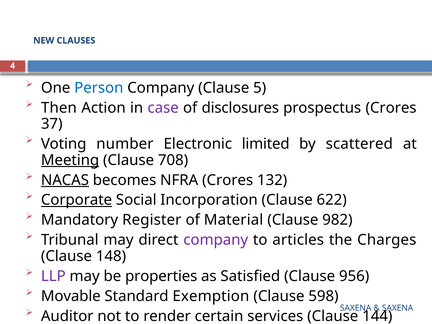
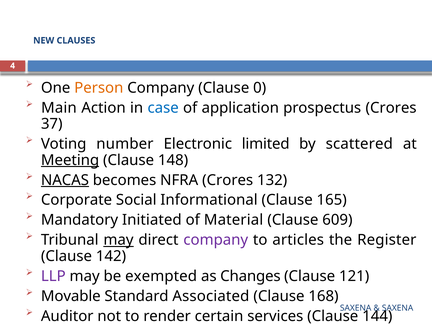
Person colour: blue -> orange (99, 88)
5: 5 -> 0 (260, 88)
Then: Then -> Main (59, 108)
case colour: purple -> blue (163, 108)
disclosures: disclosures -> application (240, 108)
708: 708 -> 148 (173, 160)
Corporate underline: present -> none (77, 200)
Incorporation: Incorporation -> Informational (209, 200)
622: 622 -> 165 (332, 200)
Register: Register -> Initiated (152, 220)
982: 982 -> 609 (337, 220)
may underline: none -> present (119, 240)
Charges: Charges -> Register (387, 240)
148: 148 -> 142 (111, 256)
properties: properties -> exempted (161, 276)
Satisfied: Satisfied -> Changes (250, 276)
956: 956 -> 121 (354, 276)
Exemption: Exemption -> Associated (211, 296)
598: 598 -> 168 (323, 296)
